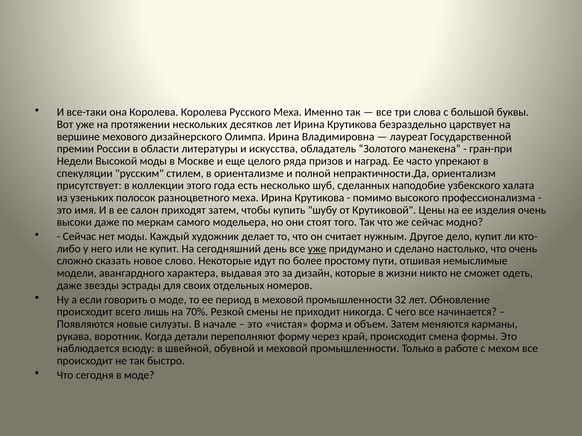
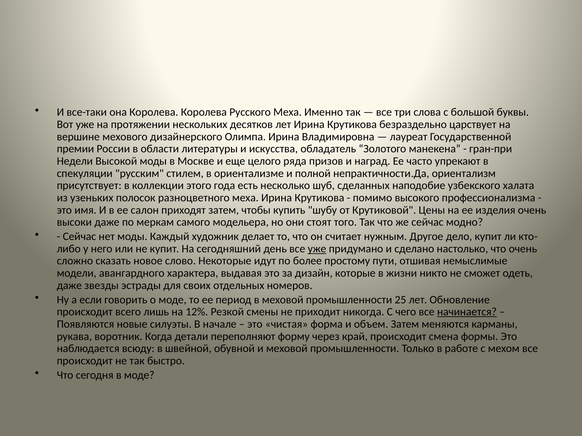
32: 32 -> 25 (400, 300)
70%: 70% -> 12% (197, 312)
начинается underline: none -> present (467, 312)
